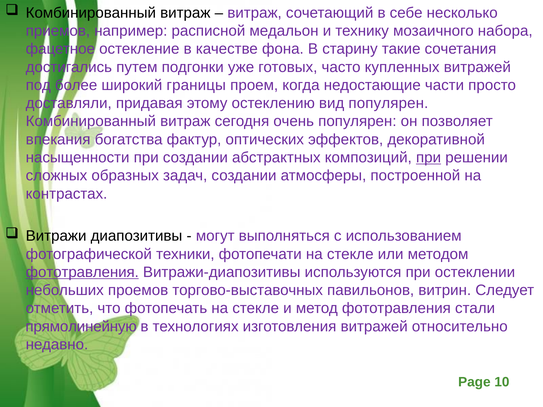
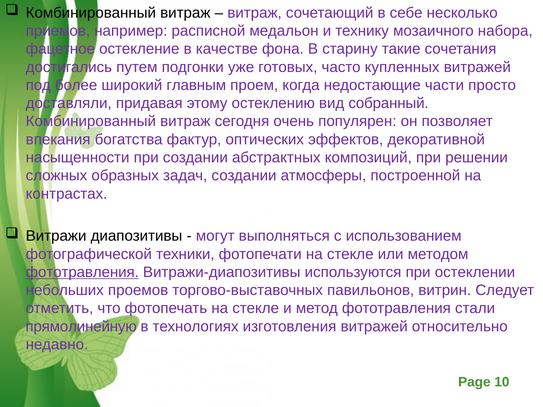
границы: границы -> главным (196, 85)
вид популярен: популярен -> собранный (389, 103)
при underline: present -> none (429, 158)
